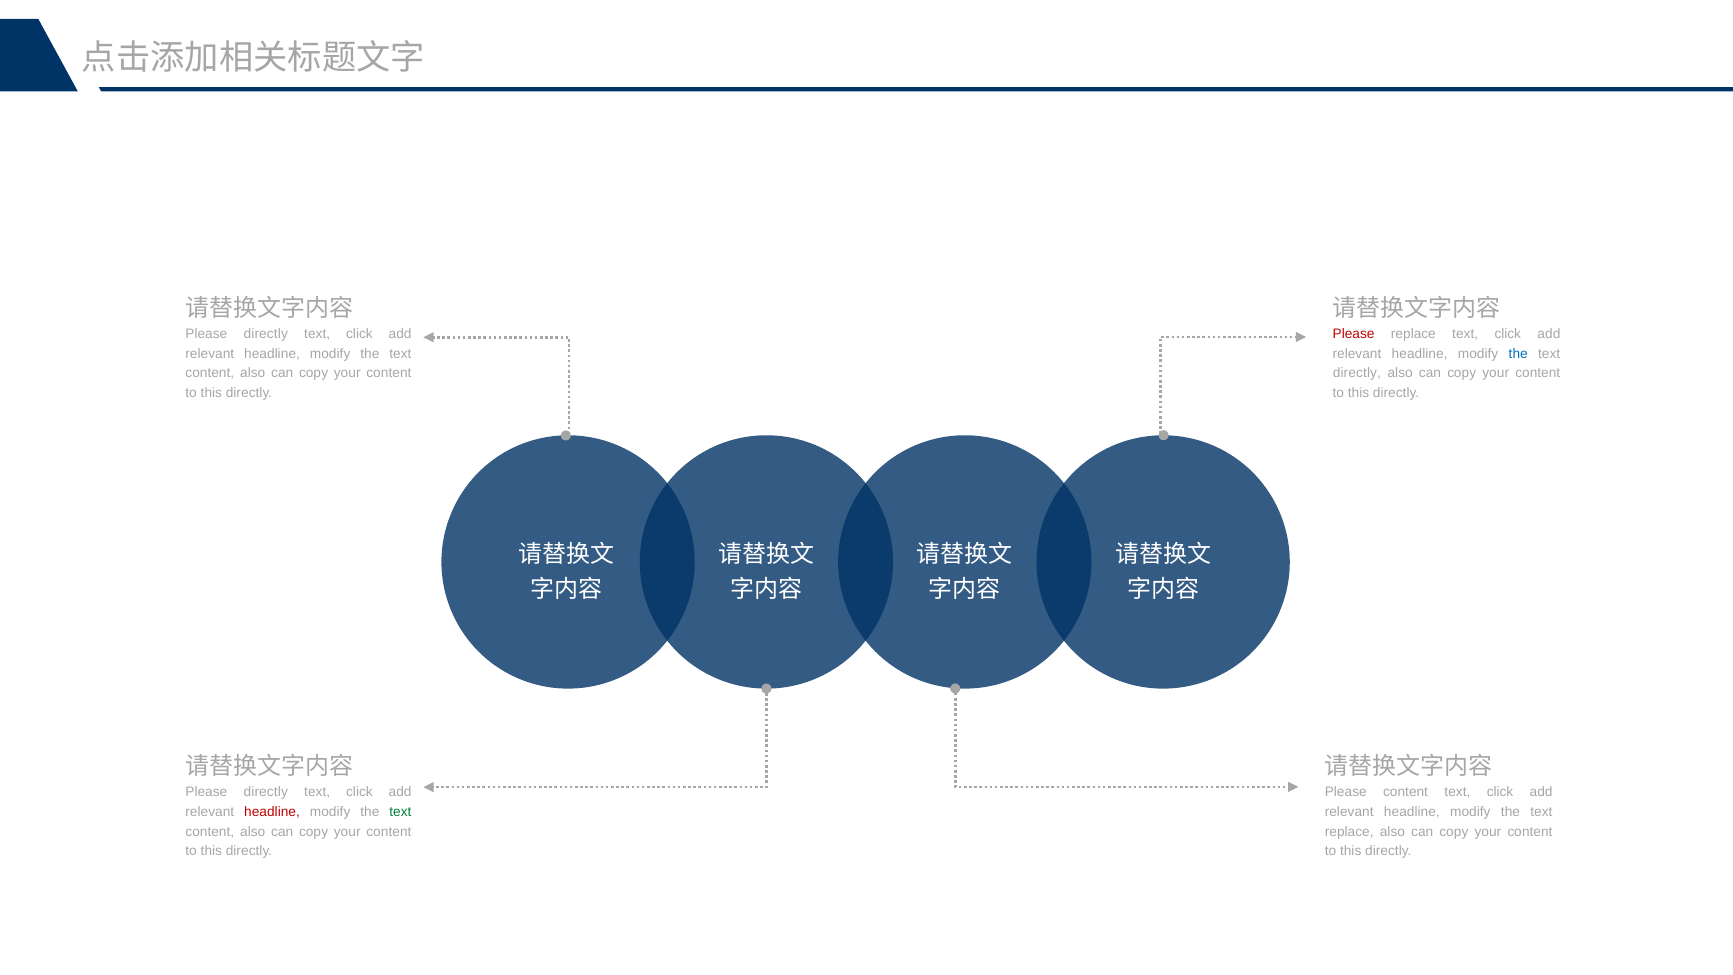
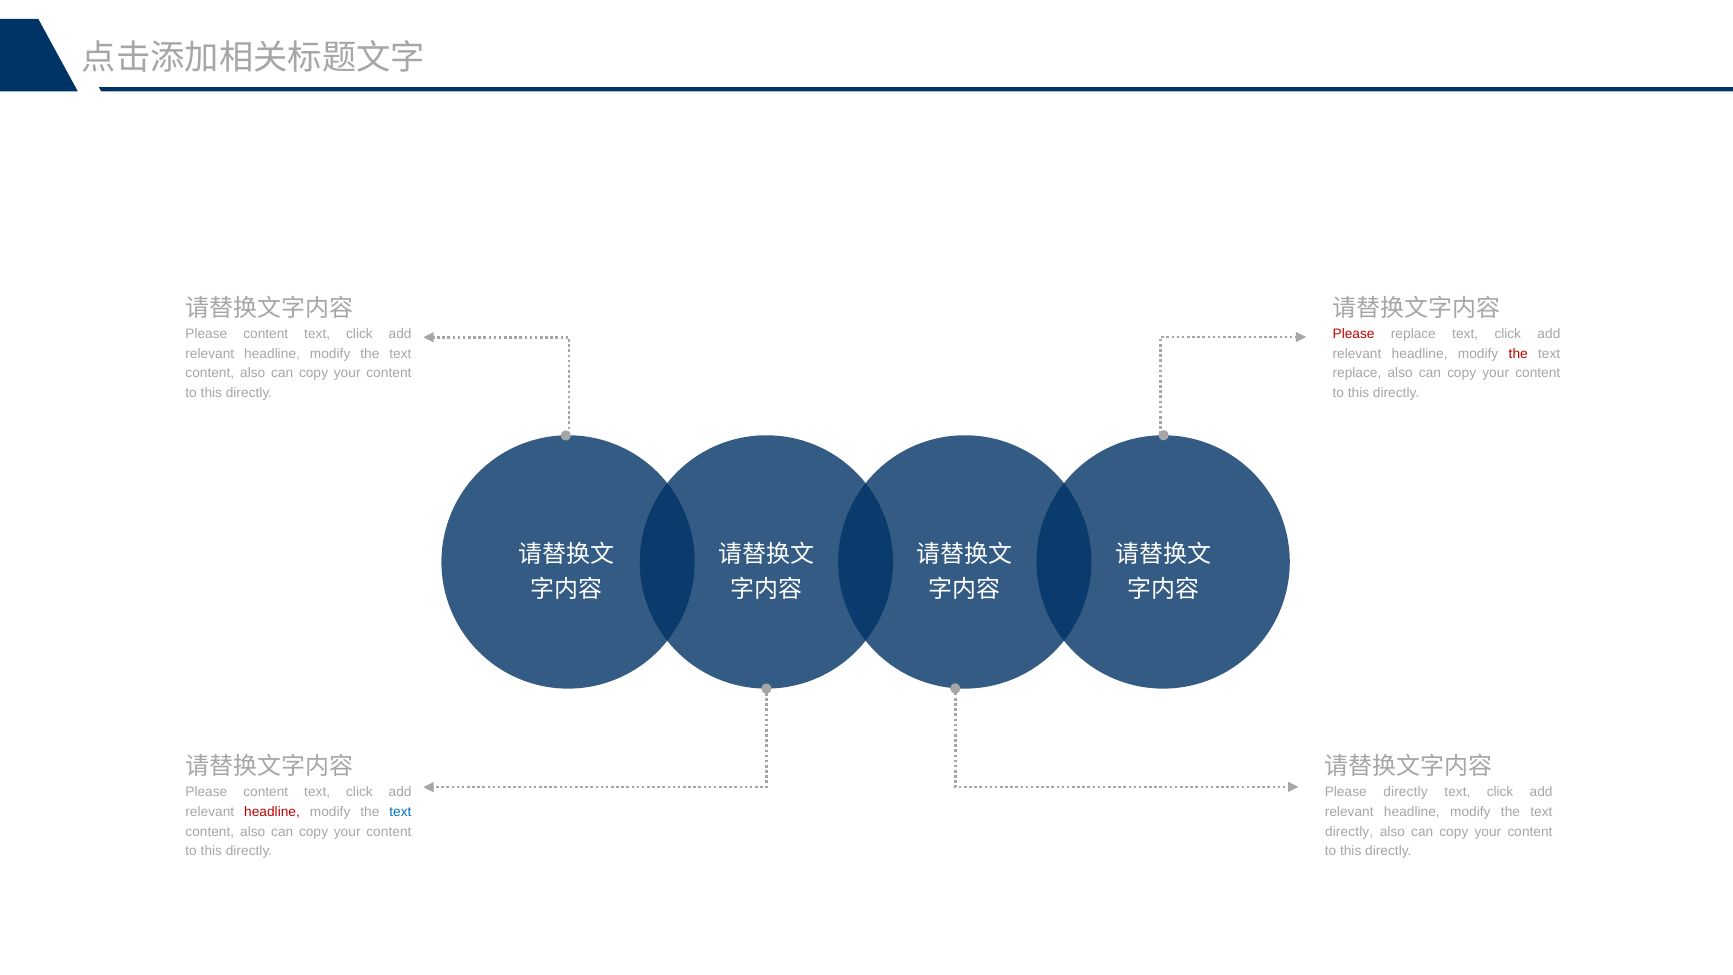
directly: directly -> content (266, 334)
the colour: blue -> red (1518, 354)
directly: directly -> replace (1357, 373)
directly: directly -> content (266, 792)
Please content: content -> directly (1406, 792)
text colour: green -> blue (400, 812)
replace: replace -> directly (1349, 832)
